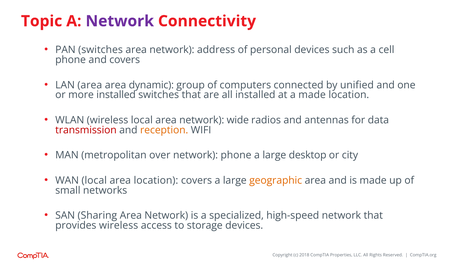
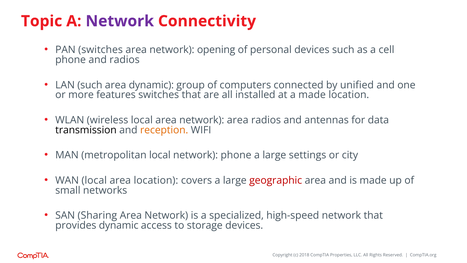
address: address -> opening (216, 50)
and covers: covers -> radios (125, 60)
LAN area: area -> such (90, 85)
more installed: installed -> features (116, 95)
network wide: wide -> area (238, 120)
transmission colour: red -> black (86, 130)
metropolitan over: over -> local (160, 155)
desktop: desktop -> settings (308, 155)
geographic colour: orange -> red (276, 180)
provides wireless: wireless -> dynamic (119, 225)
